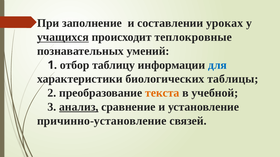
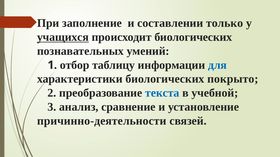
уроках: уроках -> только (225, 23)
происходит теплокровные: теплокровные -> биологических (193, 37)
таблицы: таблицы -> покрыто (233, 79)
текста colour: orange -> blue (162, 93)
анализ underline: present -> none (79, 107)
причинно-установление: причинно-установление -> причинно-деятельности (102, 121)
